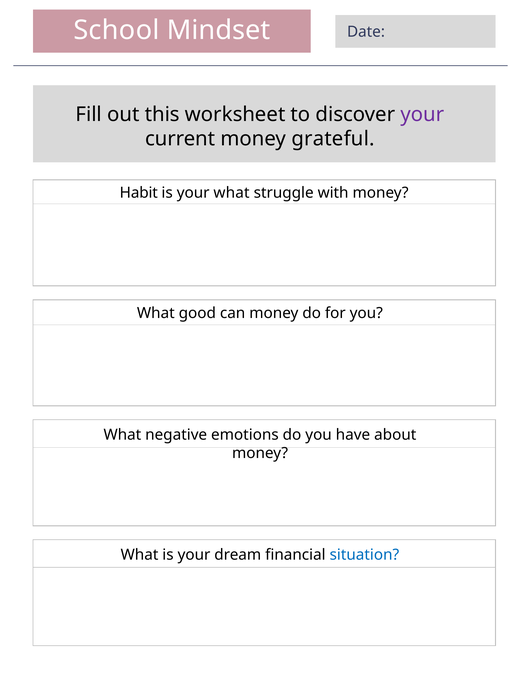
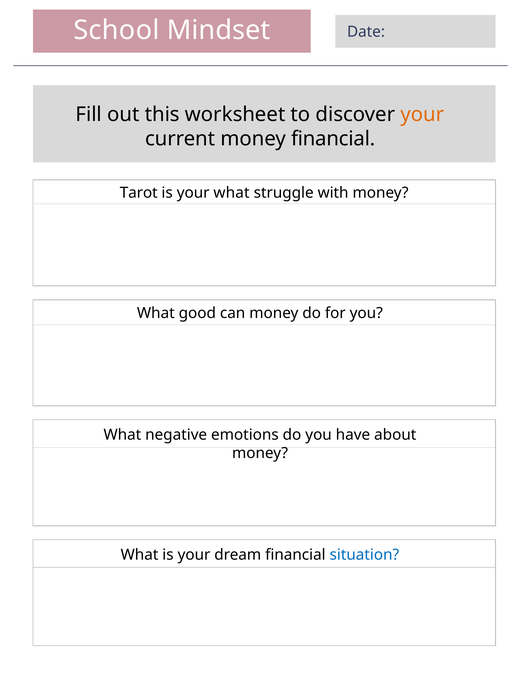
your colour: purple -> orange (422, 114)
money grateful: grateful -> financial (333, 139)
Habit: Habit -> Tarot (139, 193)
